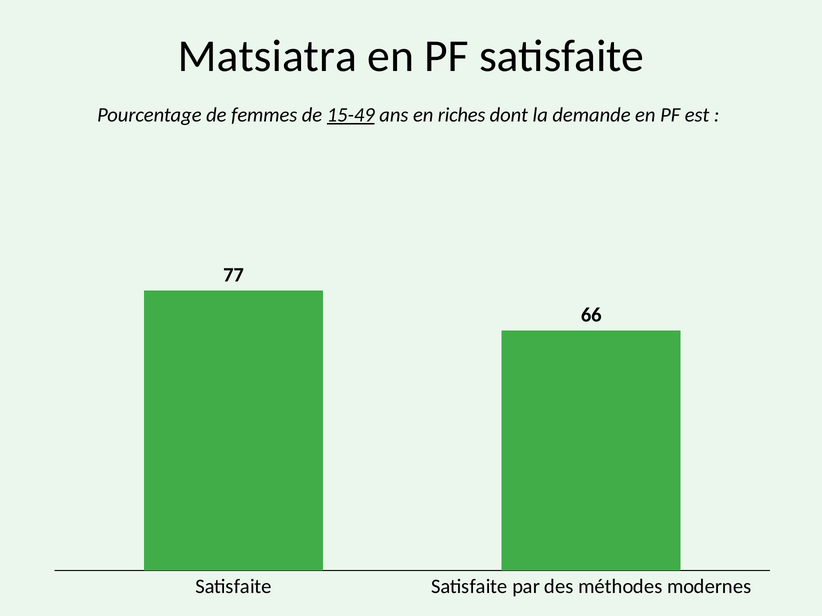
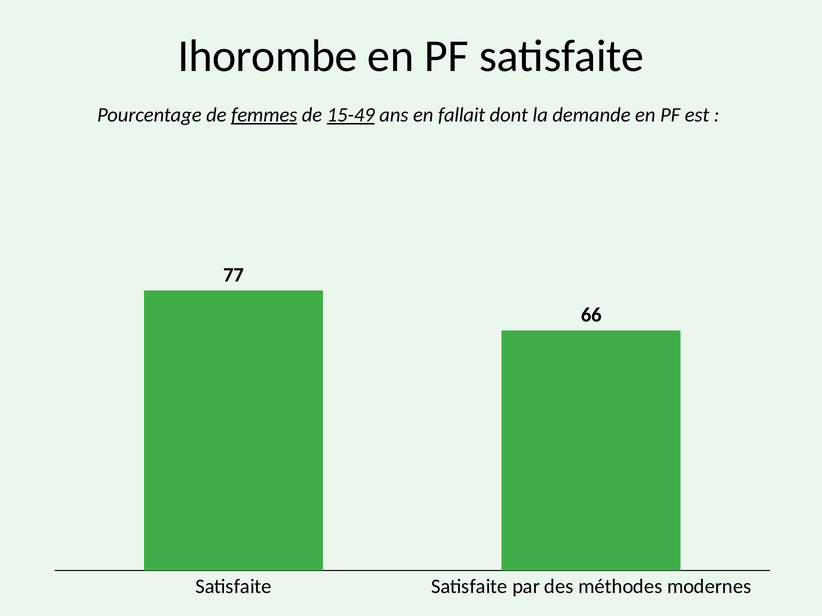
Matsiatra: Matsiatra -> Ihorombe (268, 56)
femmes underline: none -> present (264, 115)
riches: riches -> fallait (462, 115)
